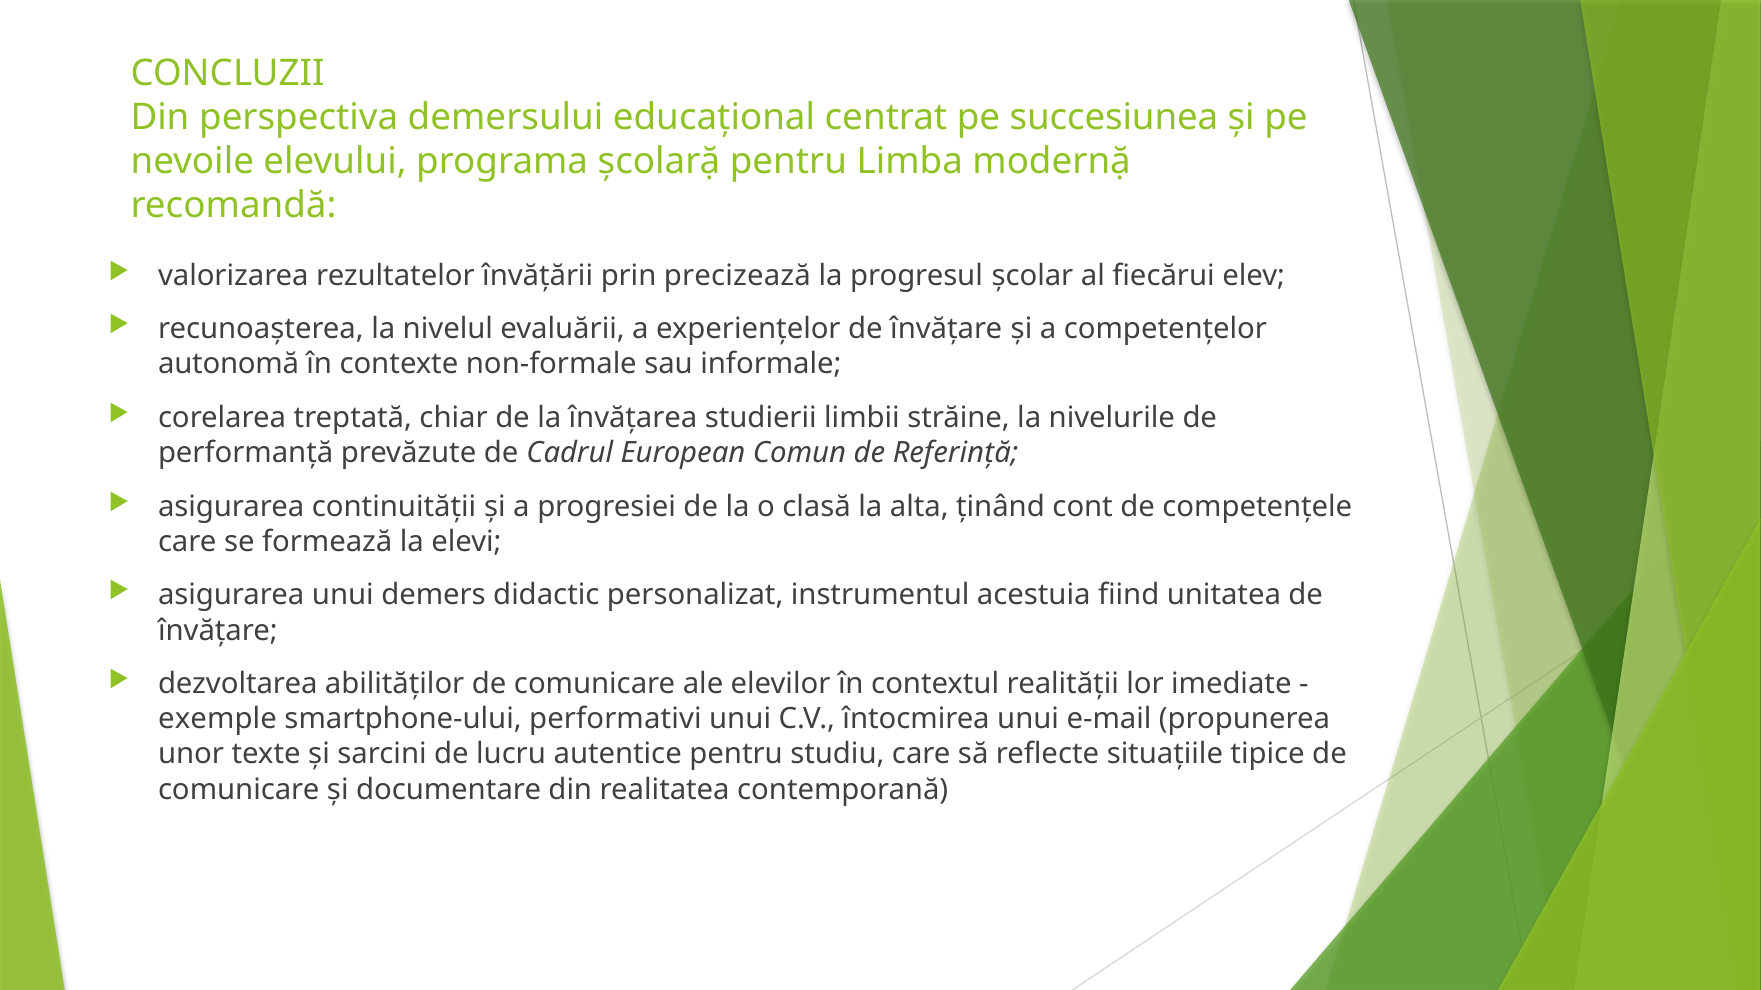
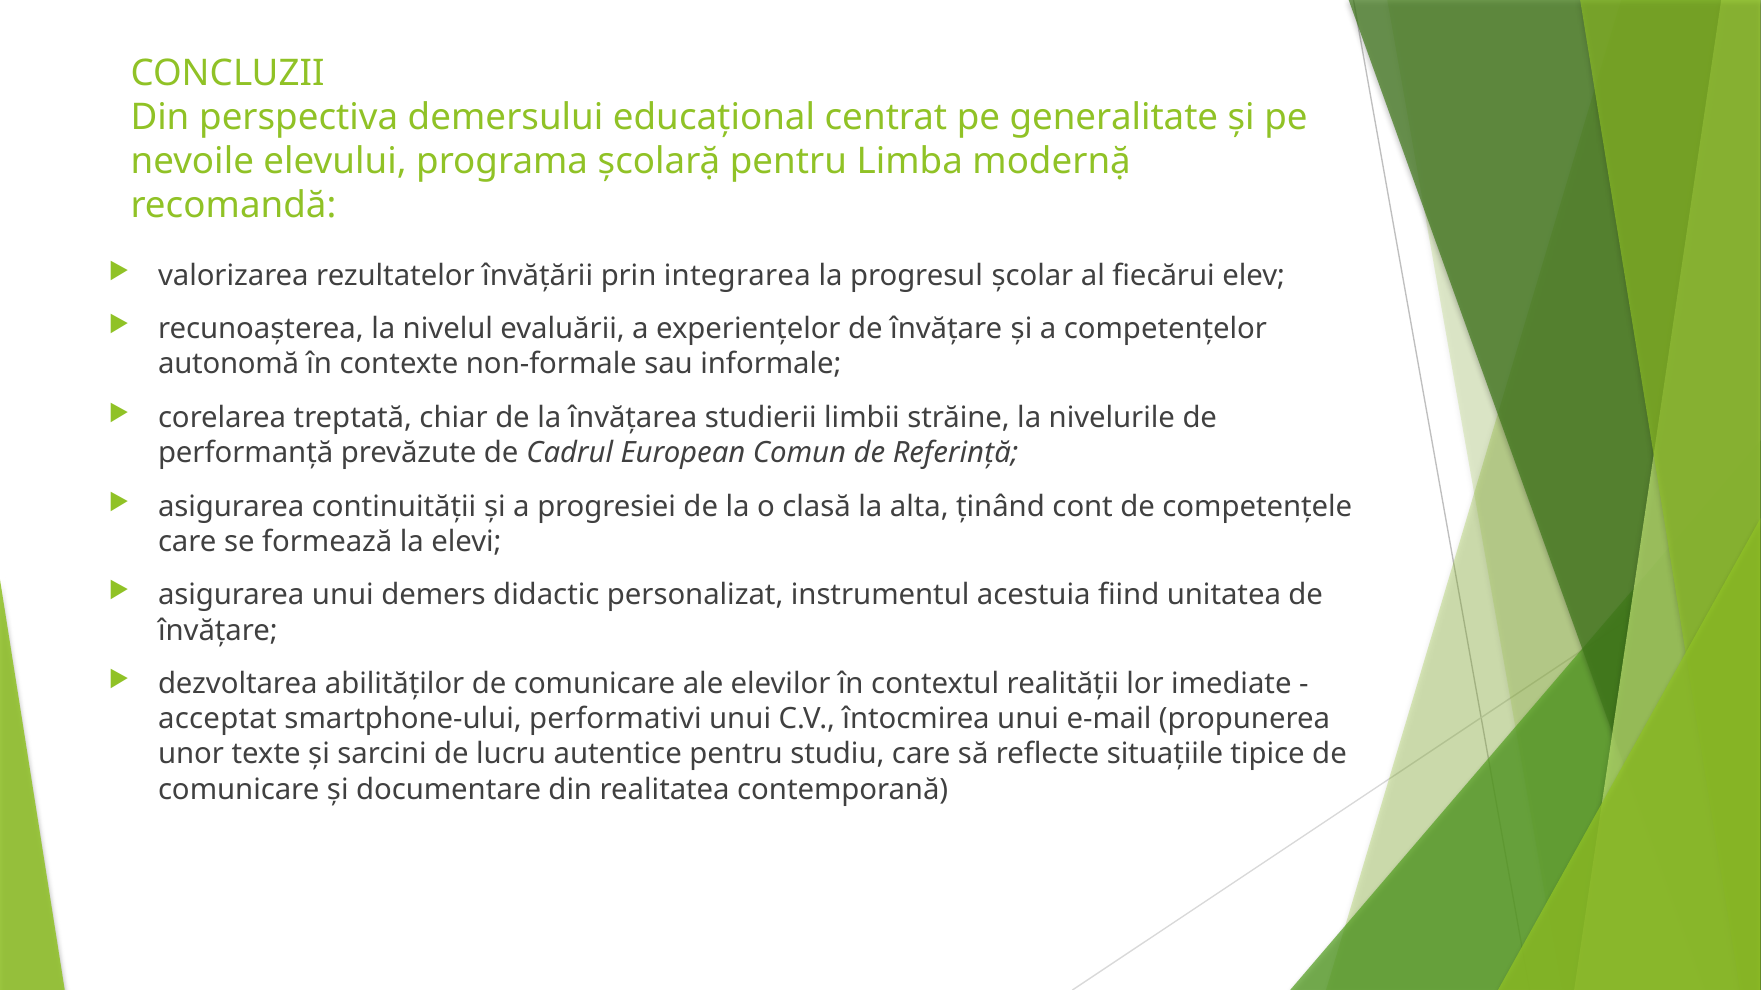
succesiunea: succesiunea -> generalitate (1114, 117)
precizează: precizează -> integrarea (737, 276)
exemple: exemple -> acceptat (217, 720)
